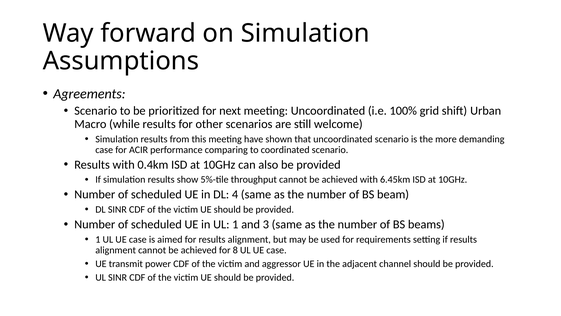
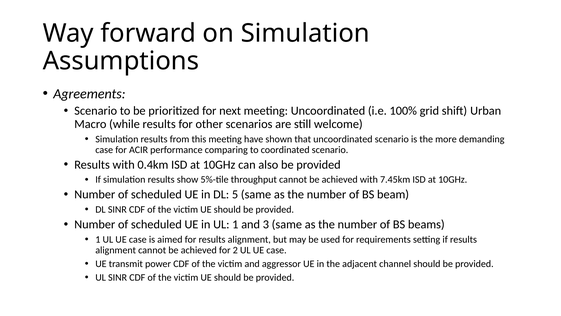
6.45km: 6.45km -> 7.45km (395, 179)
4: 4 -> 5 (235, 194)
8: 8 -> 2 (235, 250)
